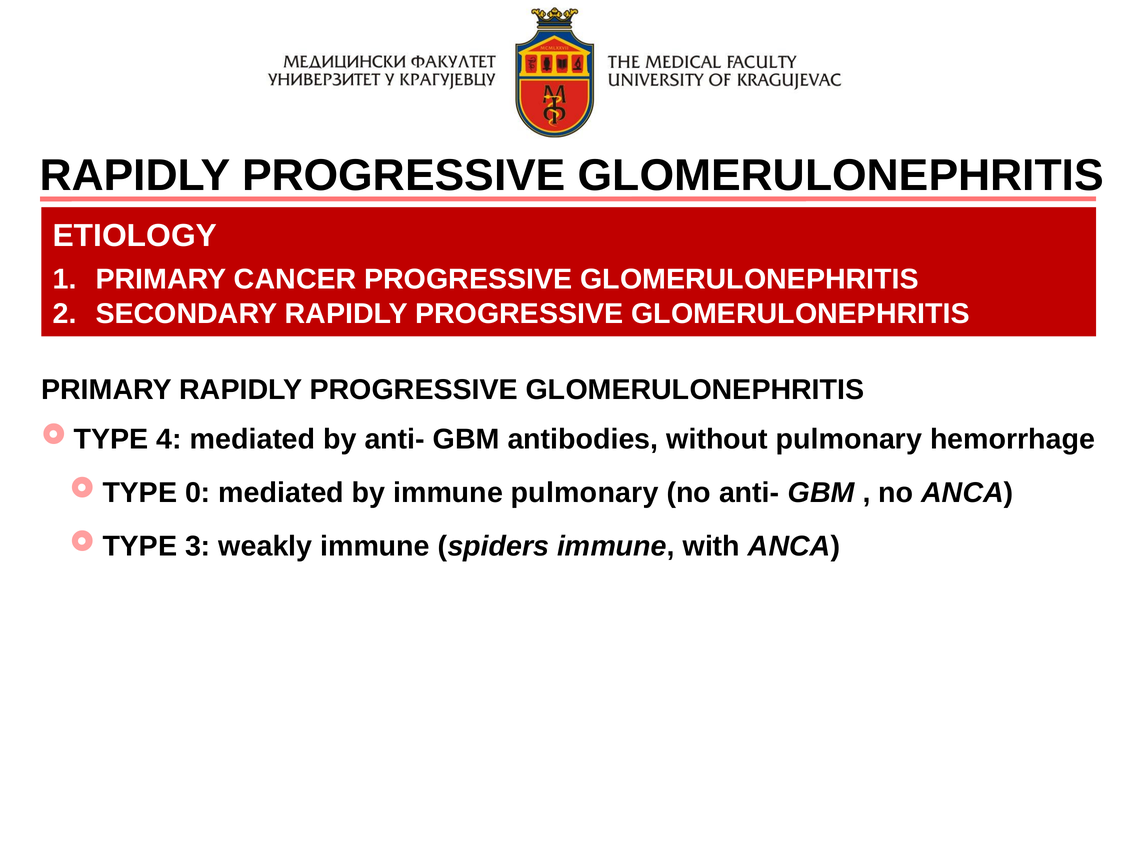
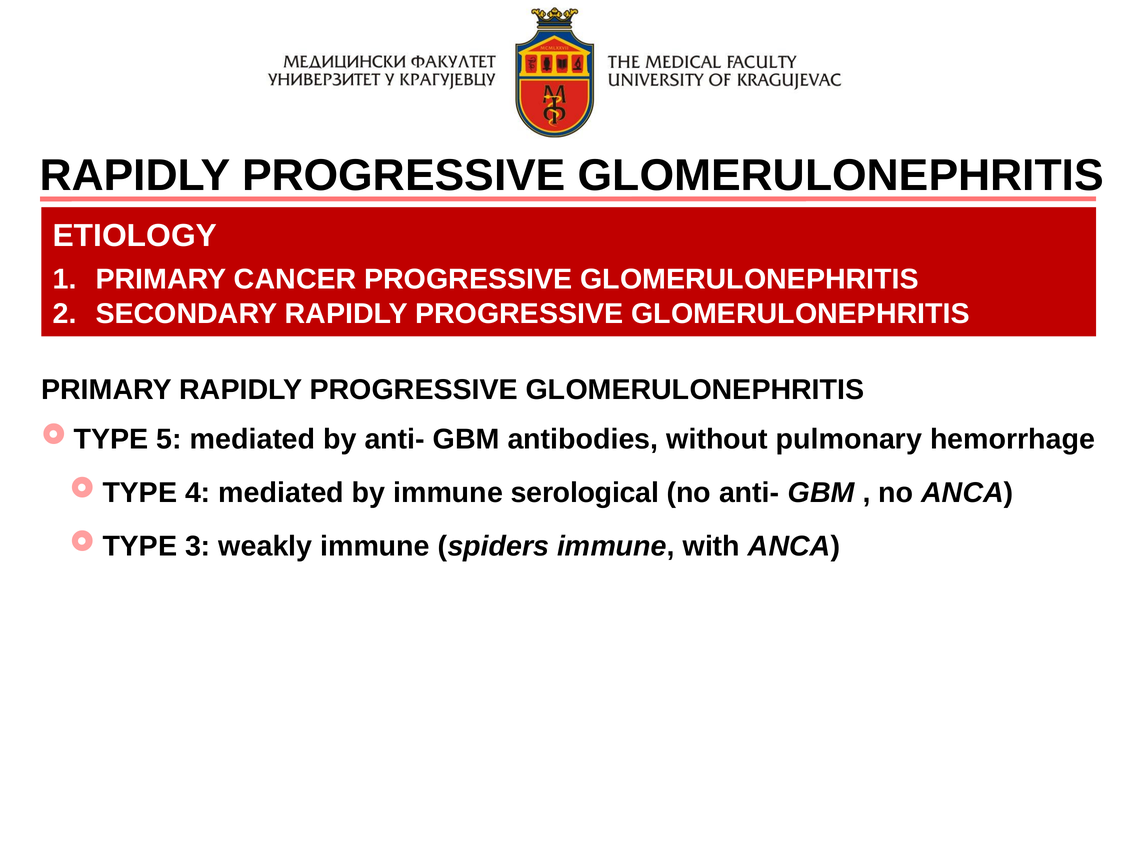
4: 4 -> 5 (169, 439)
0: 0 -> 4 (198, 493)
immune pulmonary: pulmonary -> serological (585, 493)
